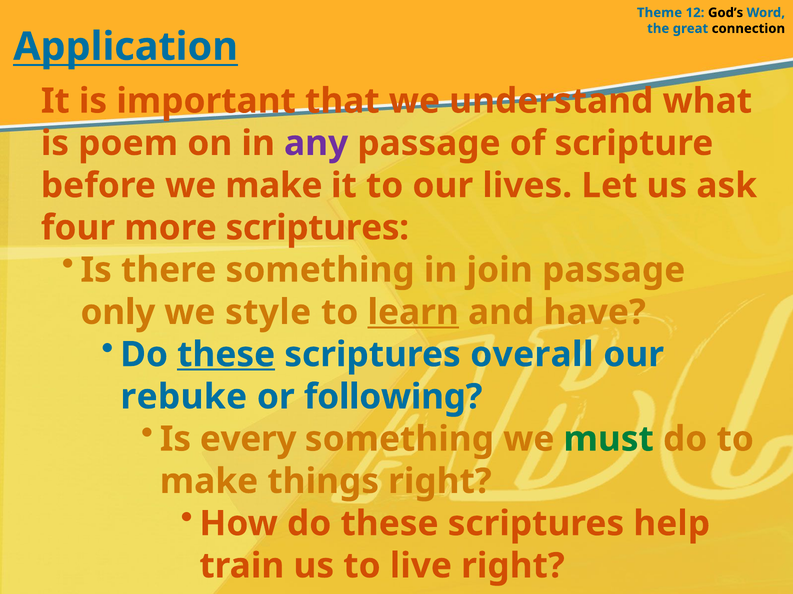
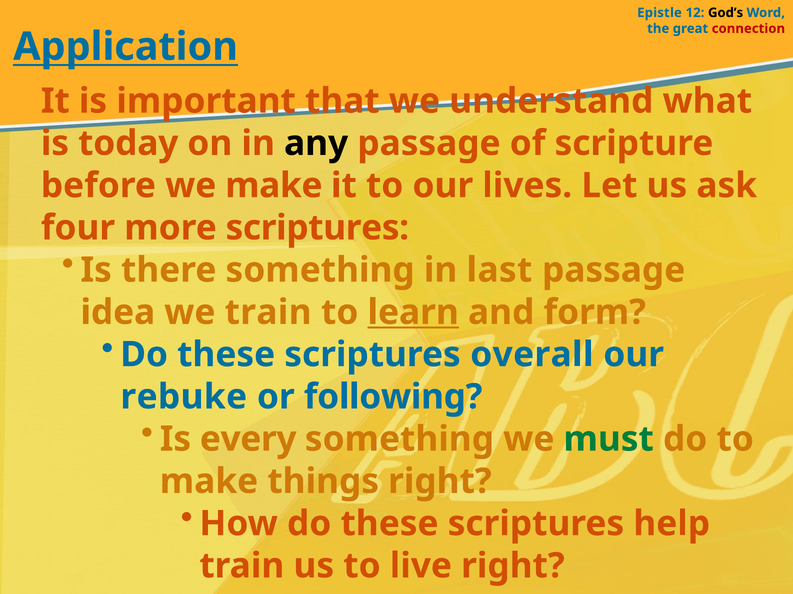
Theme: Theme -> Epistle (659, 13)
connection colour: black -> red (748, 29)
poem: poem -> today (128, 143)
any colour: purple -> black (316, 143)
join: join -> last (499, 270)
only: only -> idea (118, 313)
we style: style -> train (268, 313)
have: have -> form (595, 313)
these underline: present -> none (226, 355)
